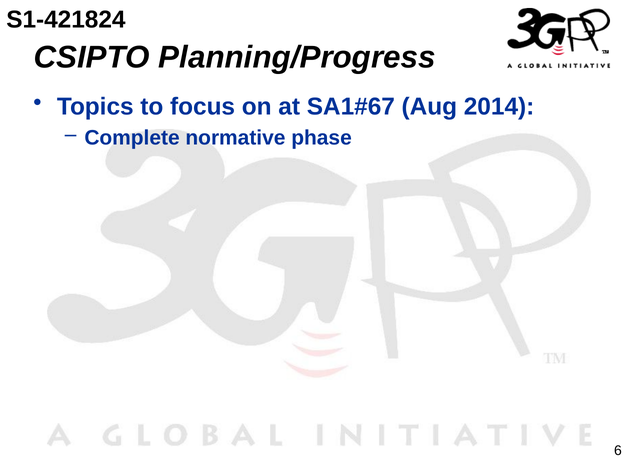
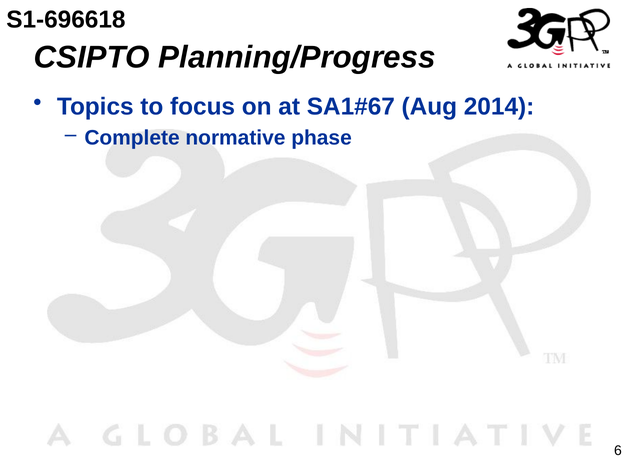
S1-421824: S1-421824 -> S1-696618 (66, 20)
